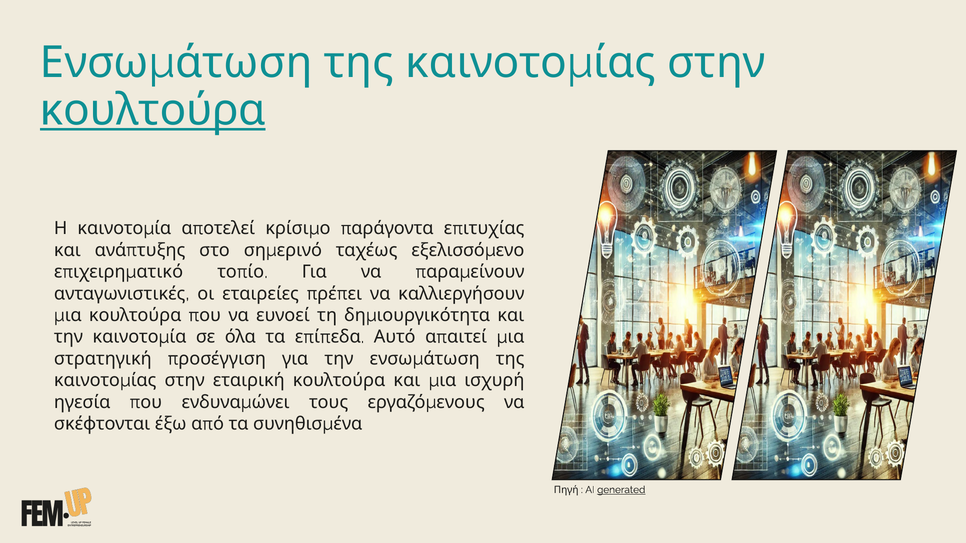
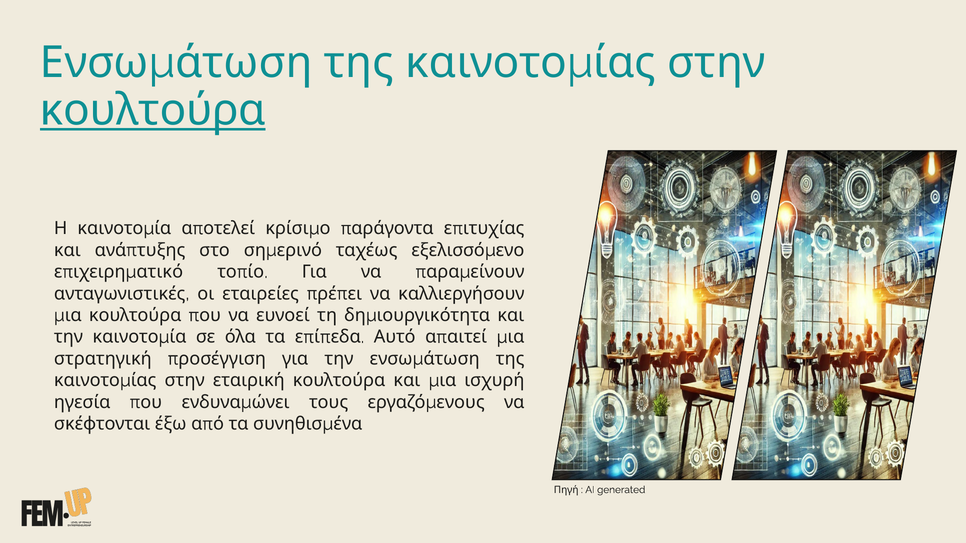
generated underline: present -> none (621, 490)
